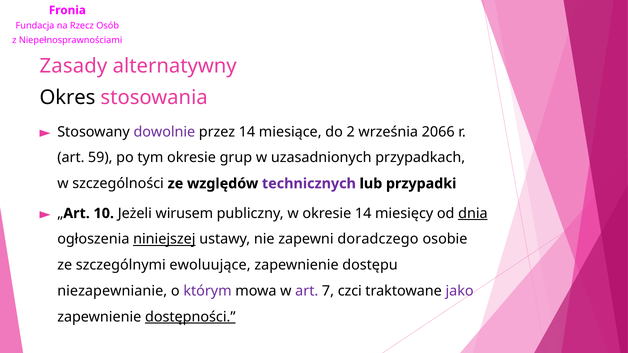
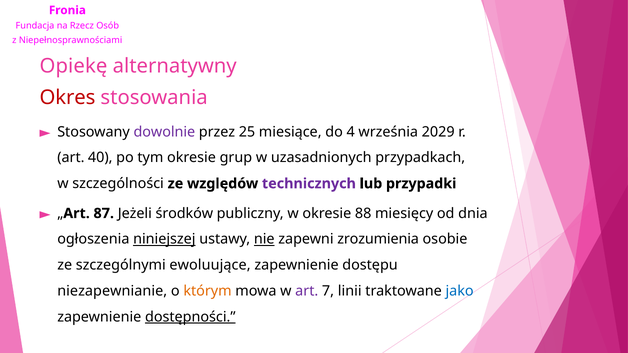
Zasady: Zasady -> Opiekę (73, 66)
Okres colour: black -> red (67, 98)
przez 14: 14 -> 25 (247, 132)
2: 2 -> 4 (351, 132)
2066: 2066 -> 2029 (438, 132)
59: 59 -> 40 (100, 158)
10: 10 -> 87 (104, 214)
wirusem: wirusem -> środków (184, 214)
okresie 14: 14 -> 88 (363, 214)
dnia underline: present -> none (473, 214)
nie underline: none -> present (264, 239)
doradczego: doradczego -> zrozumienia (378, 239)
którym colour: purple -> orange (208, 291)
czci: czci -> linii (350, 291)
jako colour: purple -> blue (460, 291)
